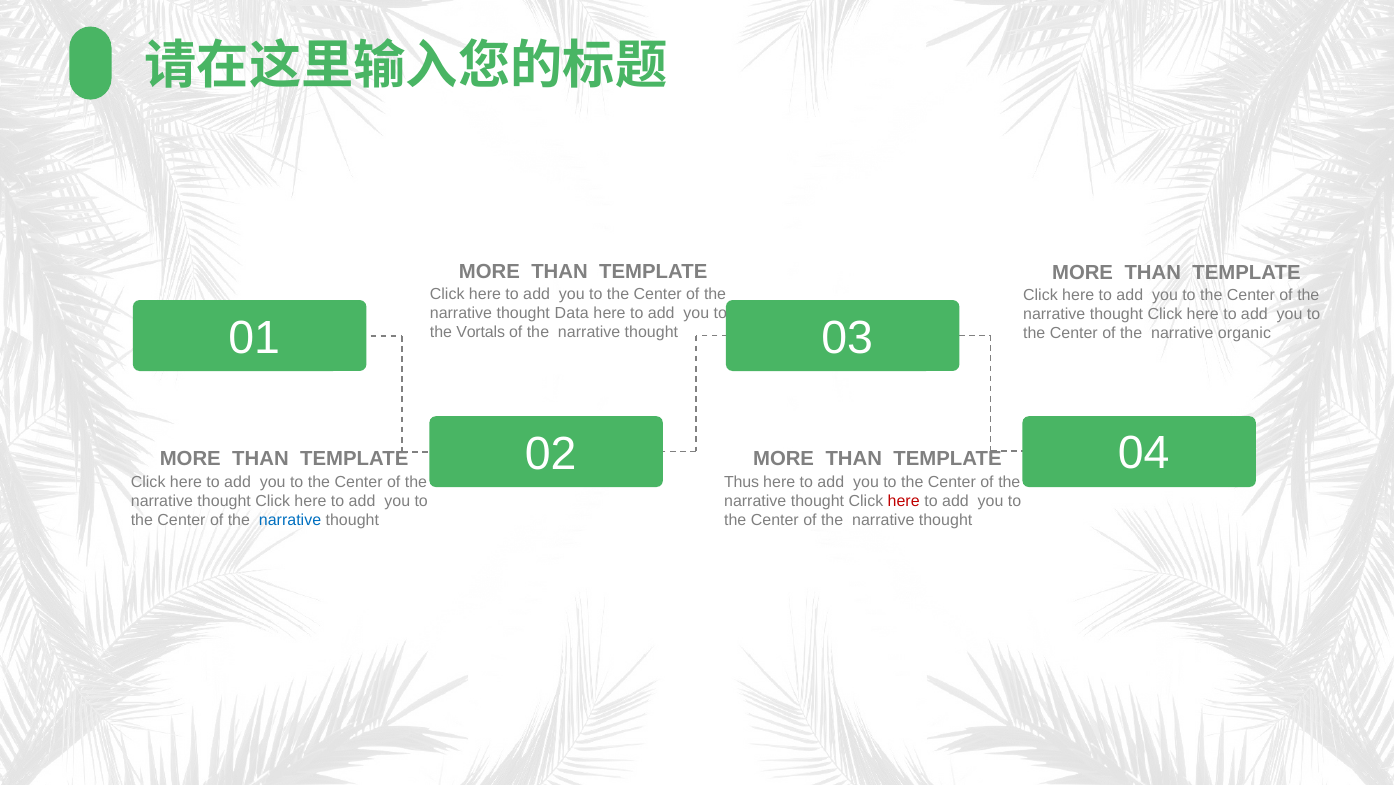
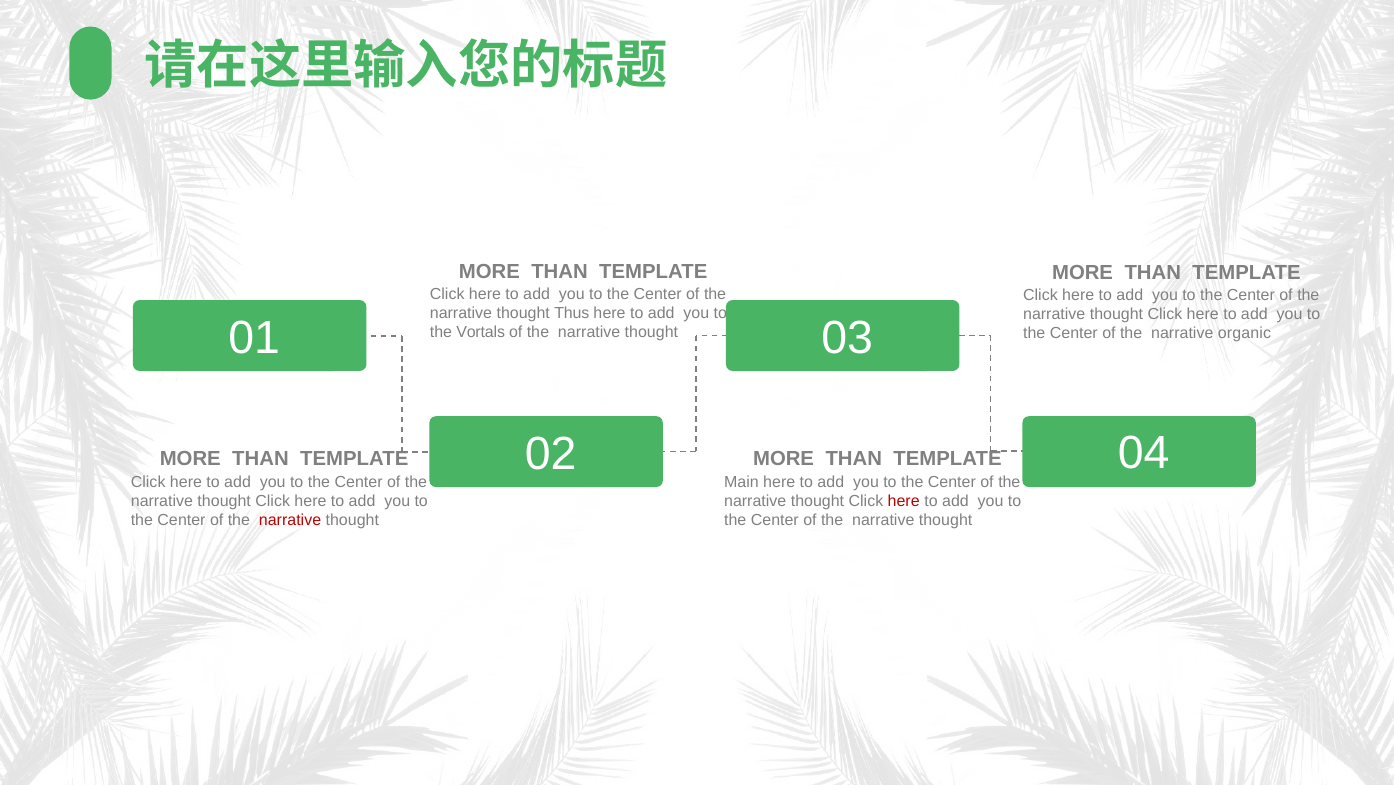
Data: Data -> Thus (572, 313)
Thus: Thus -> Main (741, 481)
narrative colour: blue -> red (290, 520)
